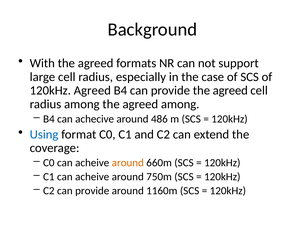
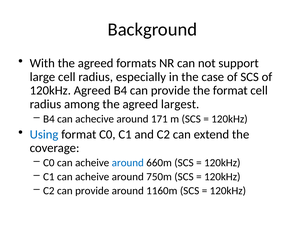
provide the agreed: agreed -> format (230, 91)
agreed among: among -> largest (180, 105)
486: 486 -> 171 (159, 119)
around colour: orange -> blue (128, 163)
